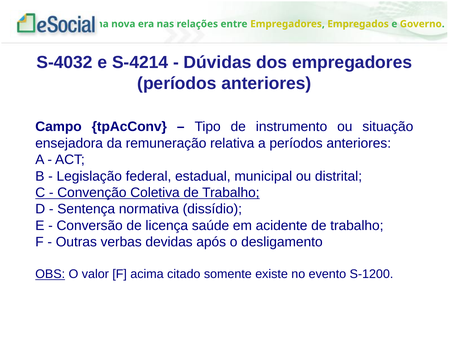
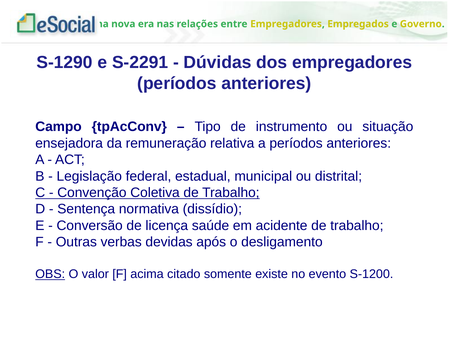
S-4032: S-4032 -> S-1290 (65, 62)
S-4214: S-4214 -> S-2291 (140, 62)
